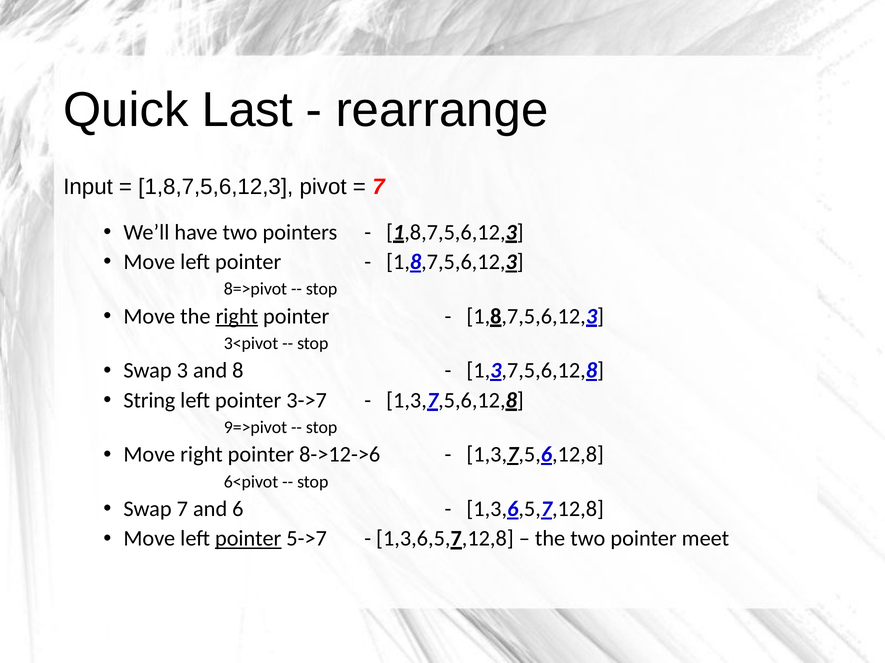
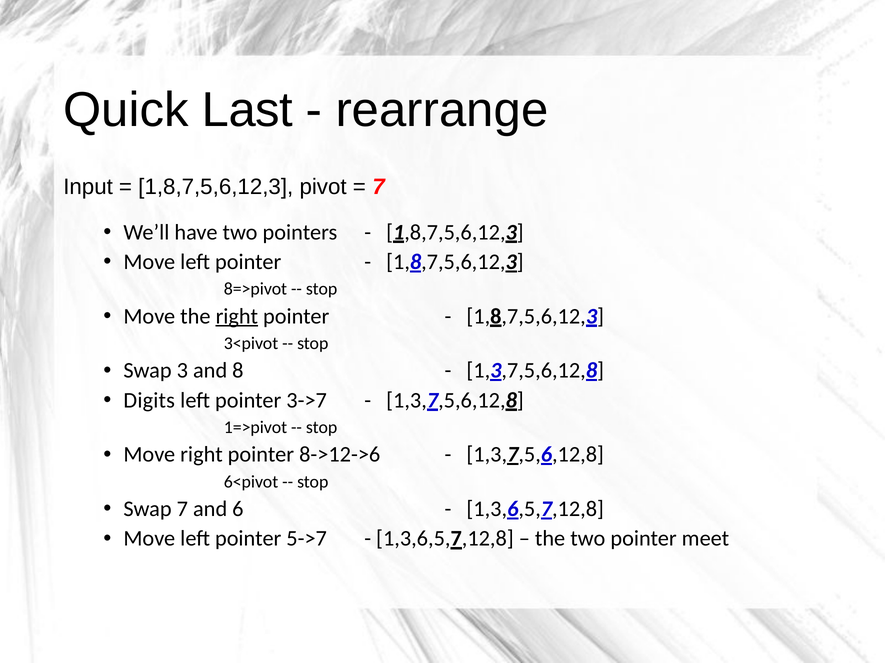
String: String -> Digits (149, 401)
9=>pivot: 9=>pivot -> 1=>pivot (255, 428)
pointer underline: present -> none (248, 539)
